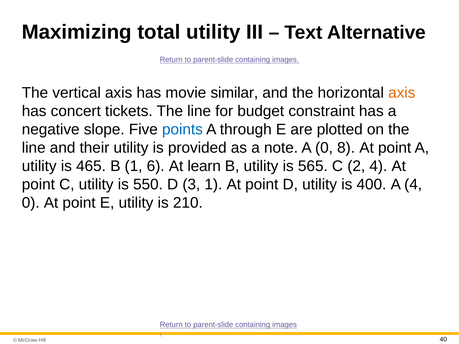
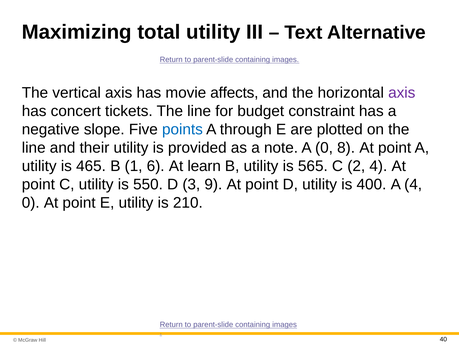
similar: similar -> affects (234, 93)
axis colour: orange -> purple (402, 93)
3 1: 1 -> 9 (213, 185)
